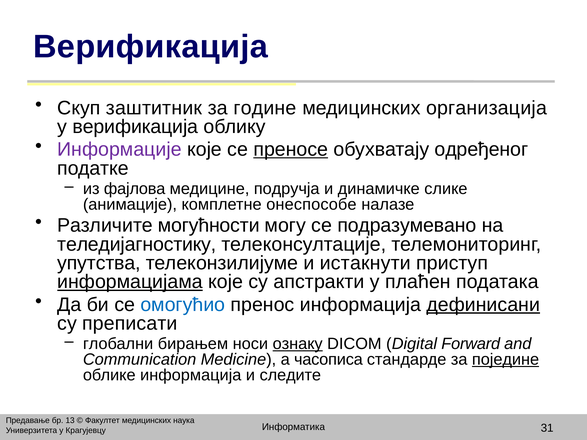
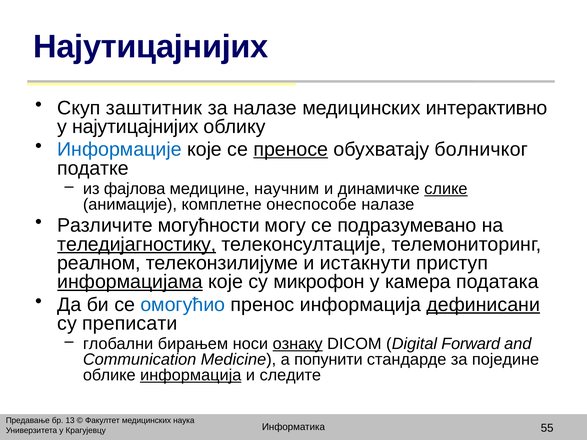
Верификација: Верификација -> Најутицајнијих (151, 47)
за године: године -> налазе (265, 108)
организација: организација -> интерактивно (487, 108)
у верификација: верификација -> најутицајнијих (135, 127)
Информације colour: purple -> blue (119, 150)
одређеног: одређеног -> болничког (481, 150)
подручја: подручја -> научним (287, 189)
слике underline: none -> present (446, 189)
теледијагностику underline: none -> present (137, 244)
упутства: упутства -> реалном (99, 263)
апстракти: апстракти -> микрофон (319, 282)
плаћен: плаћен -> камера (418, 282)
часописа: часописа -> попунити (328, 360)
поједине underline: present -> none (506, 360)
информација underline: none -> present (191, 375)
31: 31 -> 55 (547, 428)
